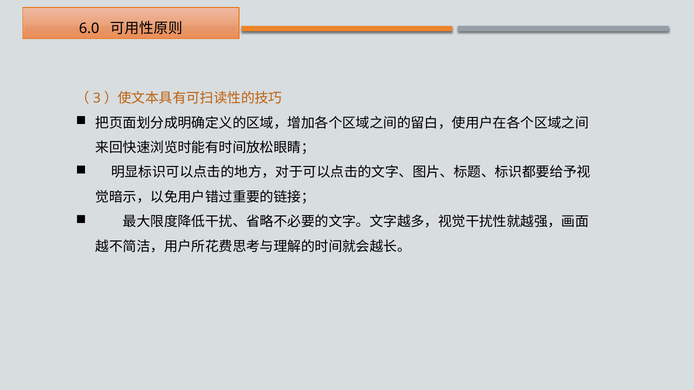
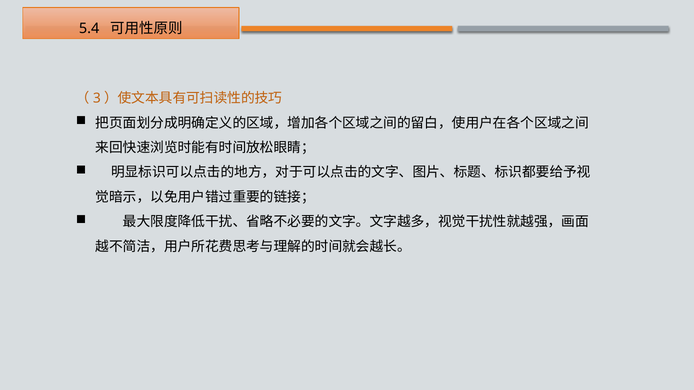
6.0: 6.0 -> 5.4 (89, 28)
